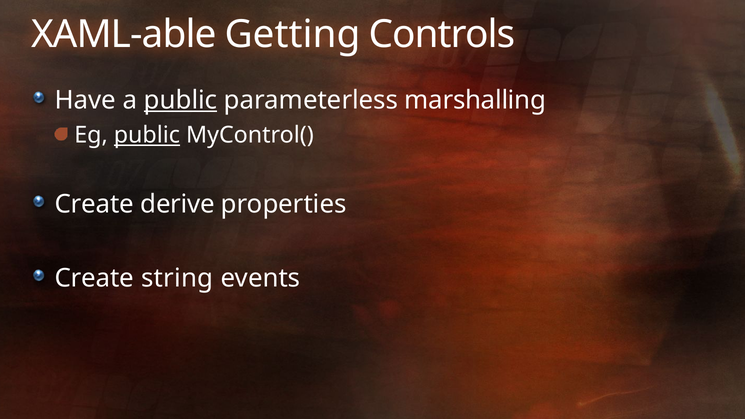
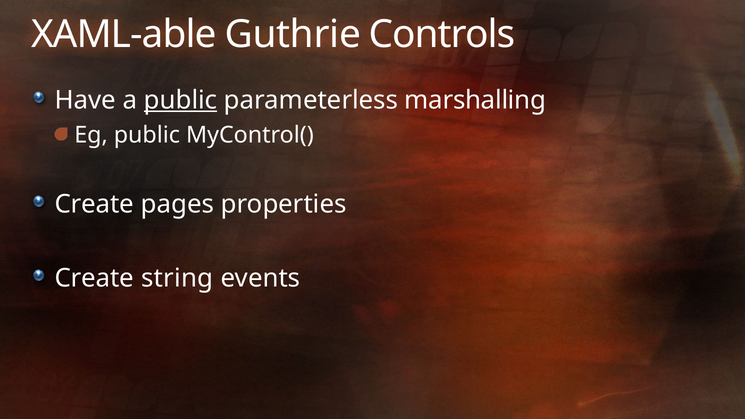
Getting: Getting -> Guthrie (293, 35)
public underline: present -> none (147, 135)
derive: derive -> pages (177, 204)
